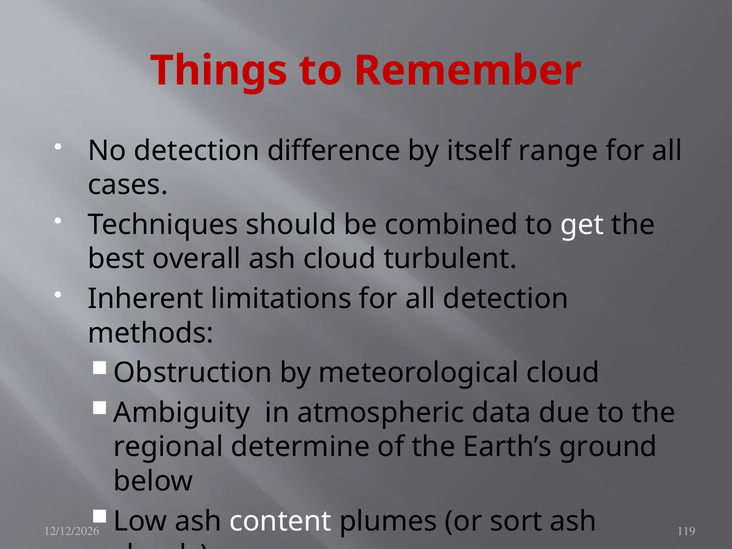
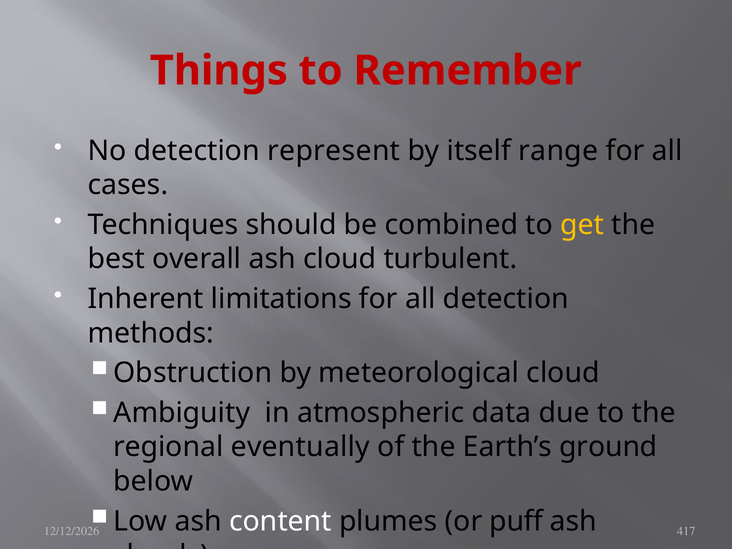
difference: difference -> represent (334, 151)
get colour: white -> yellow (582, 225)
determine: determine -> eventually (300, 447)
sort: sort -> puff (516, 521)
119: 119 -> 417 (686, 531)
